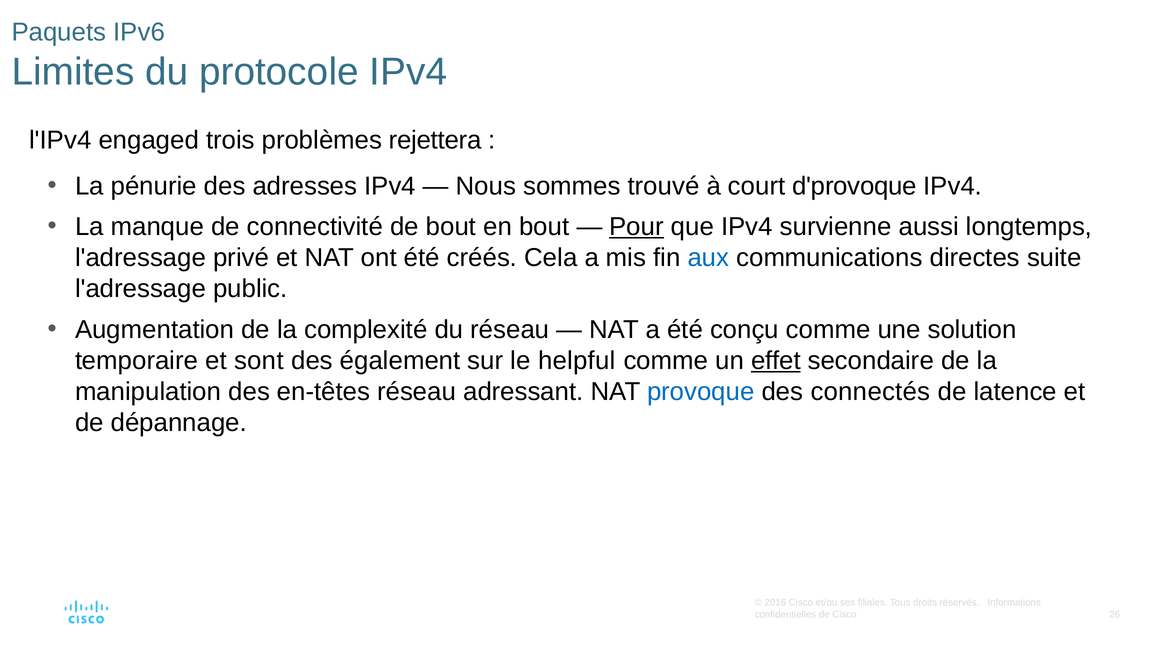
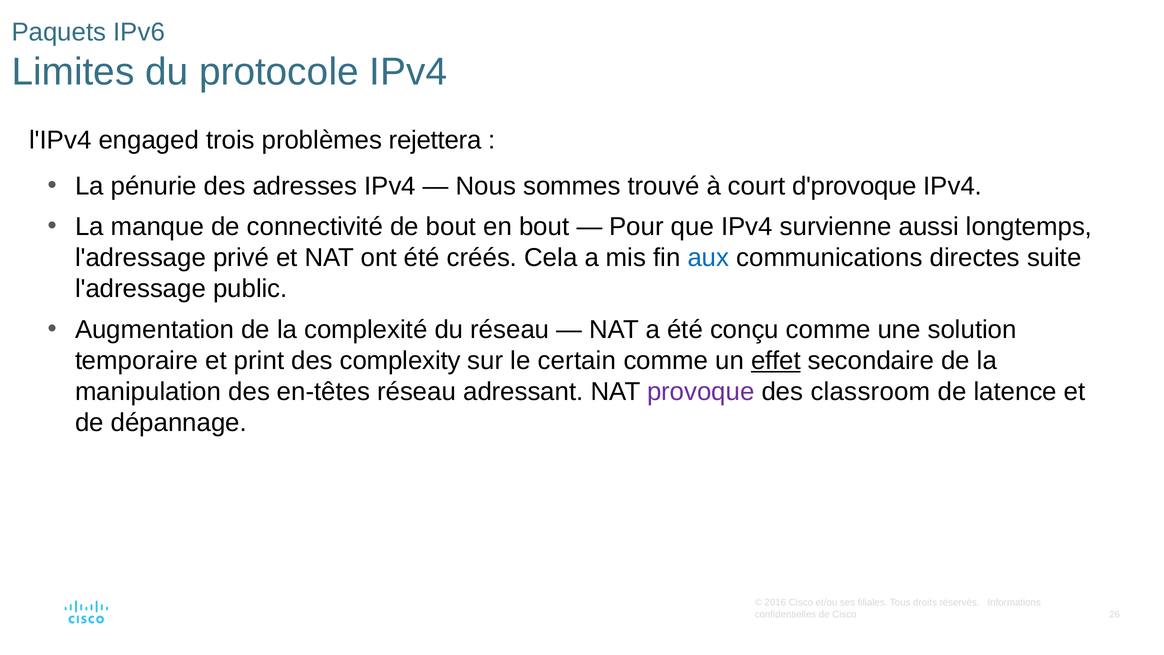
Pour underline: present -> none (637, 227)
sont: sont -> print (259, 361)
également: également -> complexity (400, 361)
helpful: helpful -> certain (577, 361)
provoque colour: blue -> purple (701, 392)
connectés: connectés -> classroom (870, 392)
